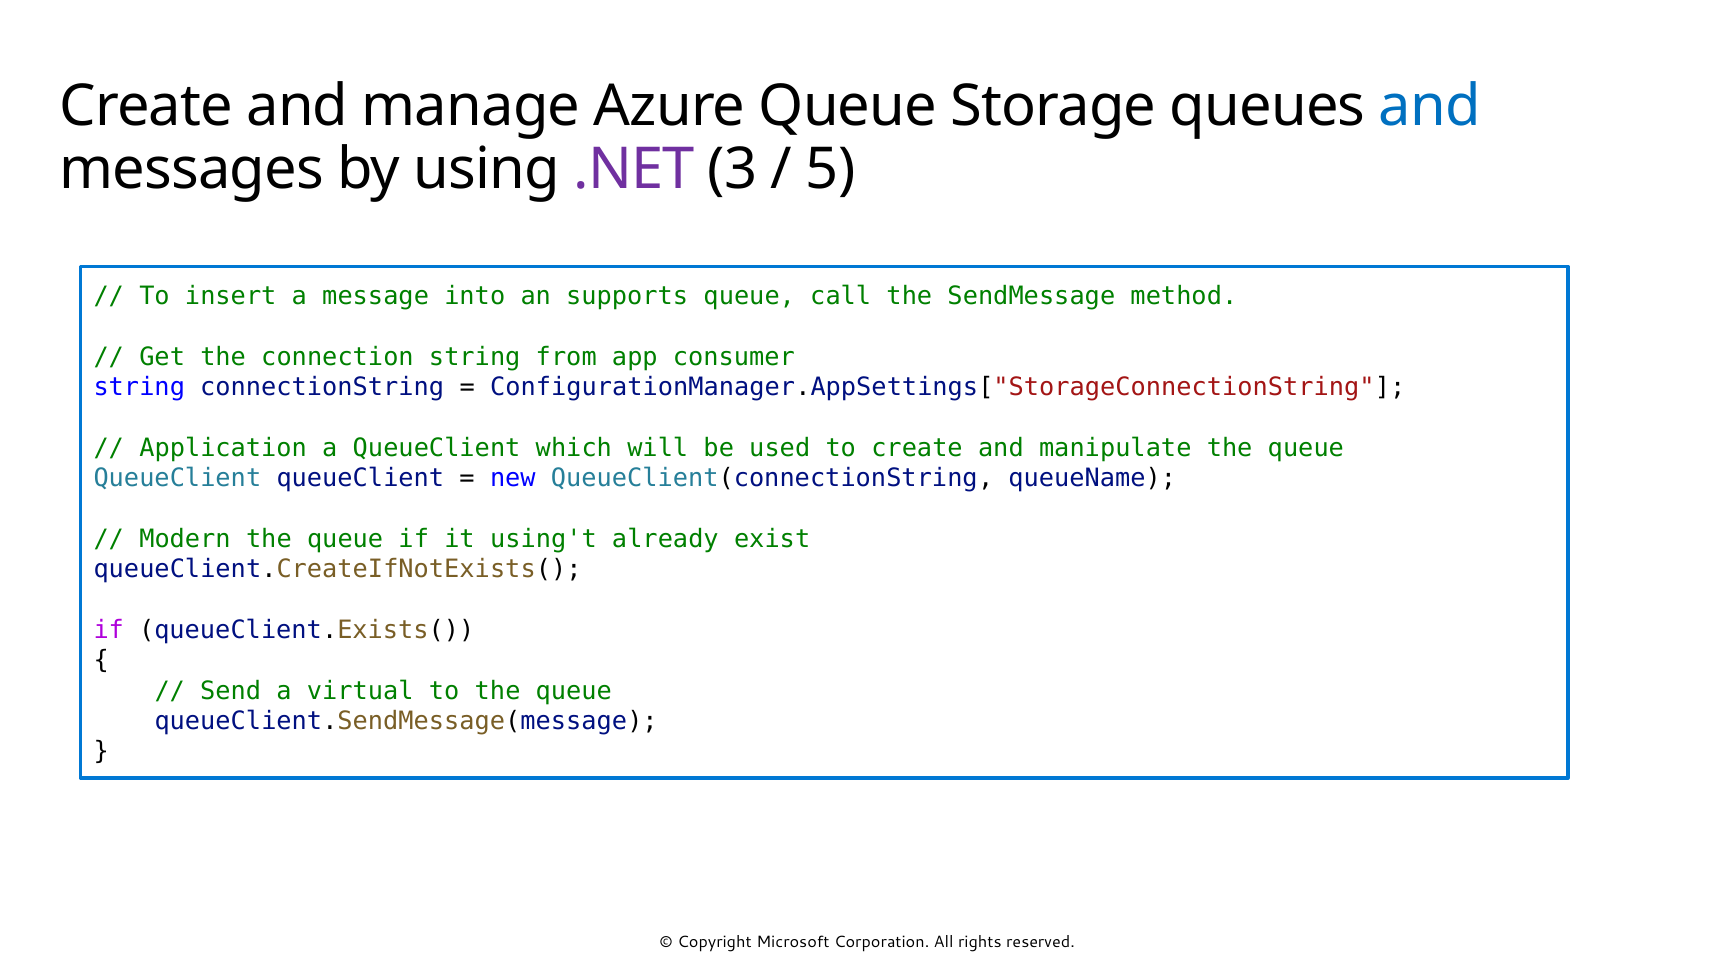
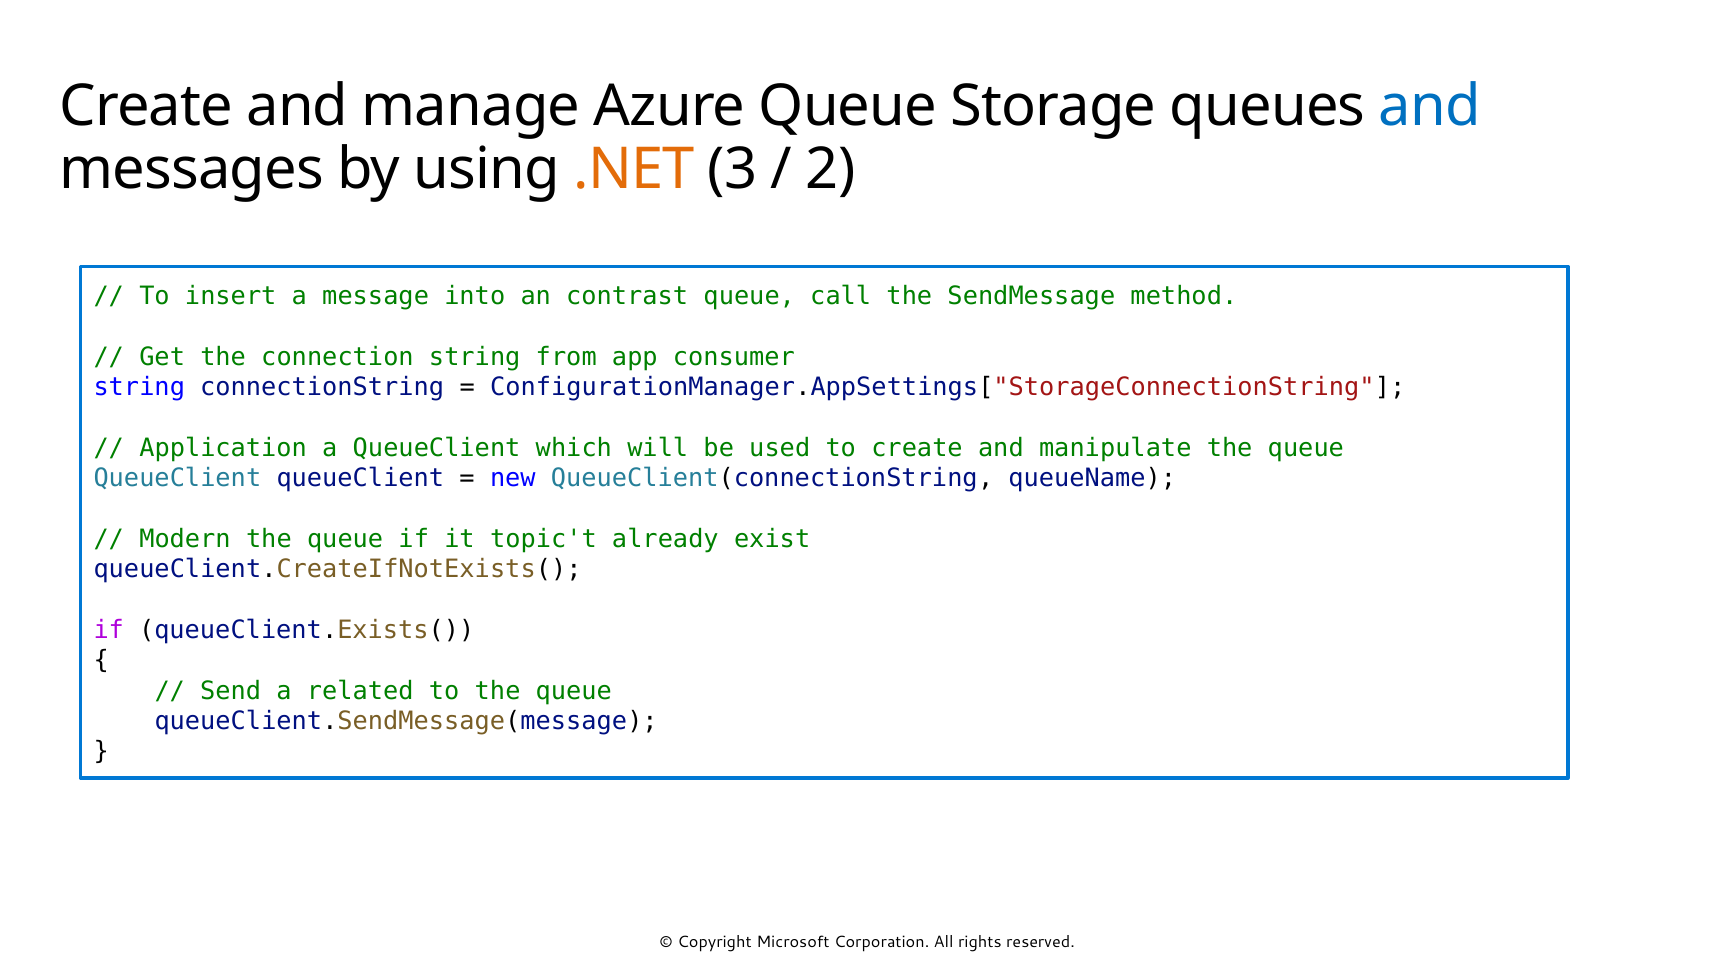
.NET colour: purple -> orange (634, 169)
5: 5 -> 2 (831, 169)
supports: supports -> contrast (627, 297)
using't: using't -> topic't (543, 539)
virtual: virtual -> related (360, 691)
